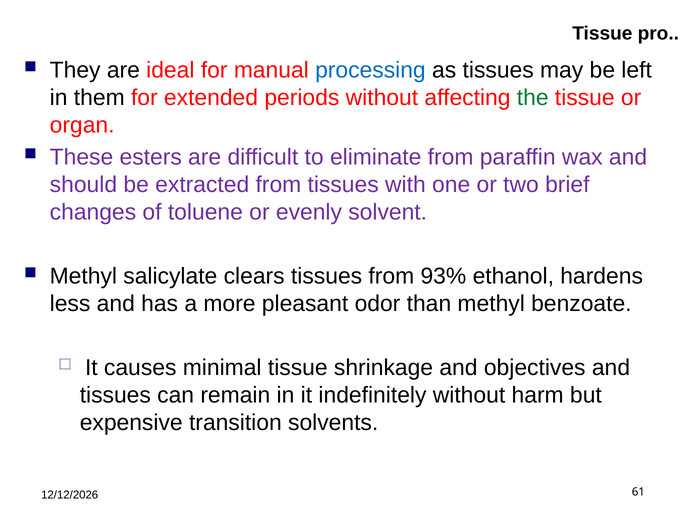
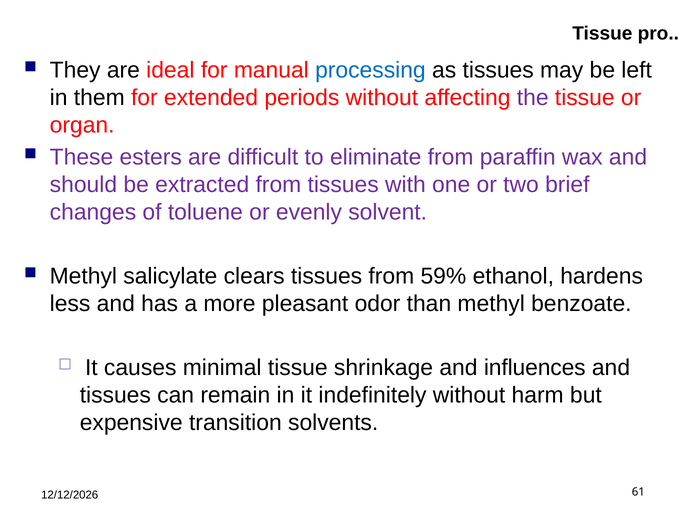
the colour: green -> purple (533, 98)
93%: 93% -> 59% (443, 276)
objectives: objectives -> influences (535, 367)
